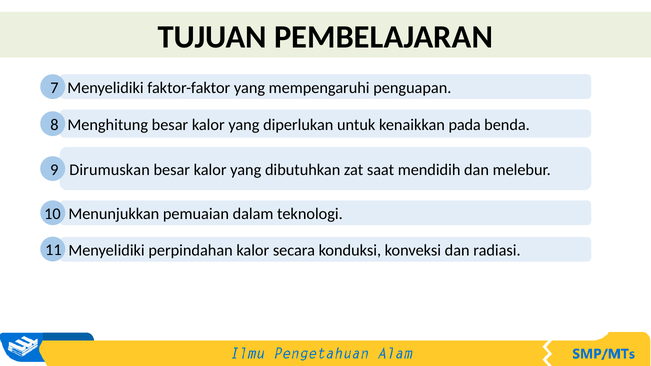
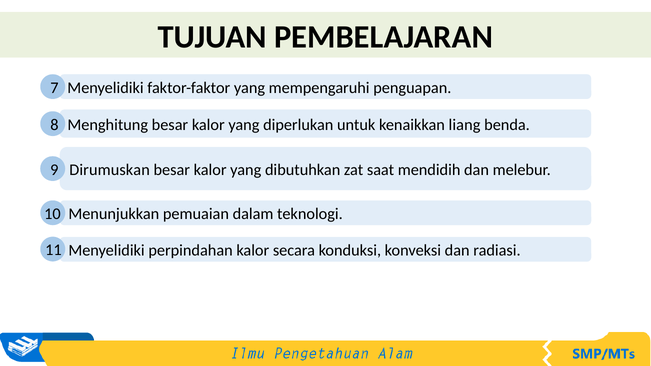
pada: pada -> liang (465, 125)
